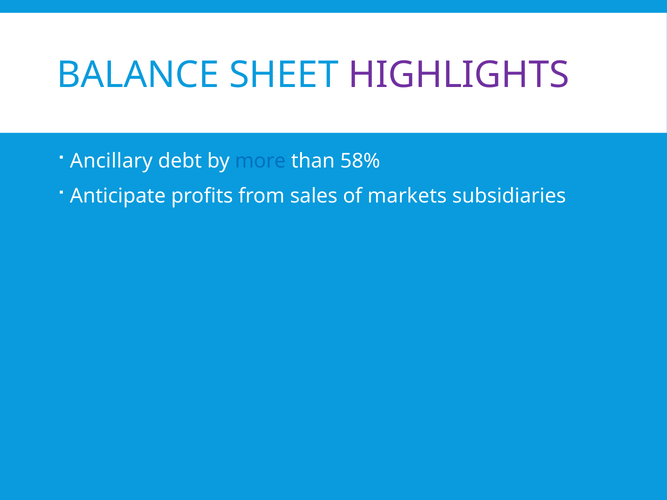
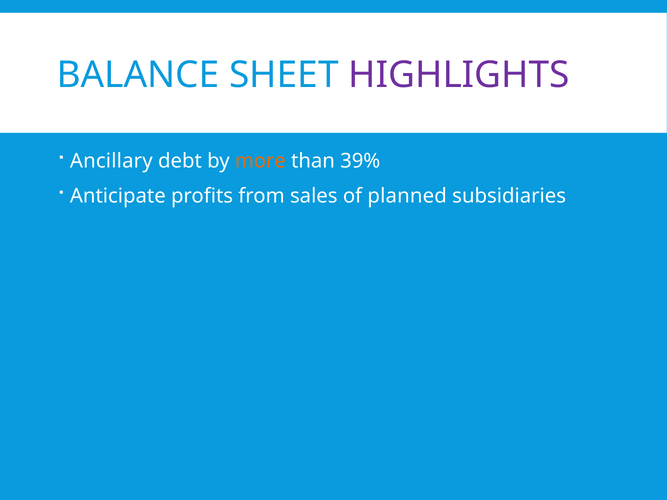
more colour: blue -> orange (260, 161)
58%: 58% -> 39% (360, 161)
markets: markets -> planned (407, 196)
